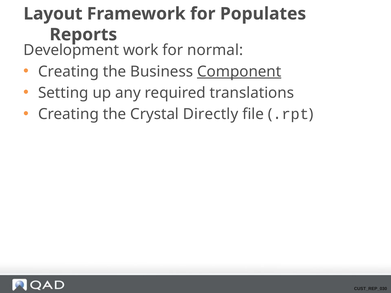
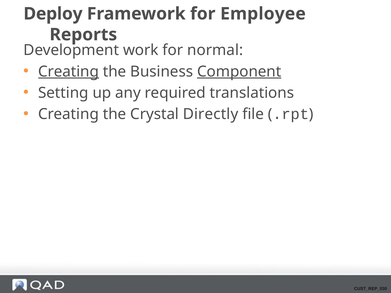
Layout: Layout -> Deploy (53, 14)
Populates: Populates -> Employee (263, 14)
Creating underline: none -> present (69, 72)
